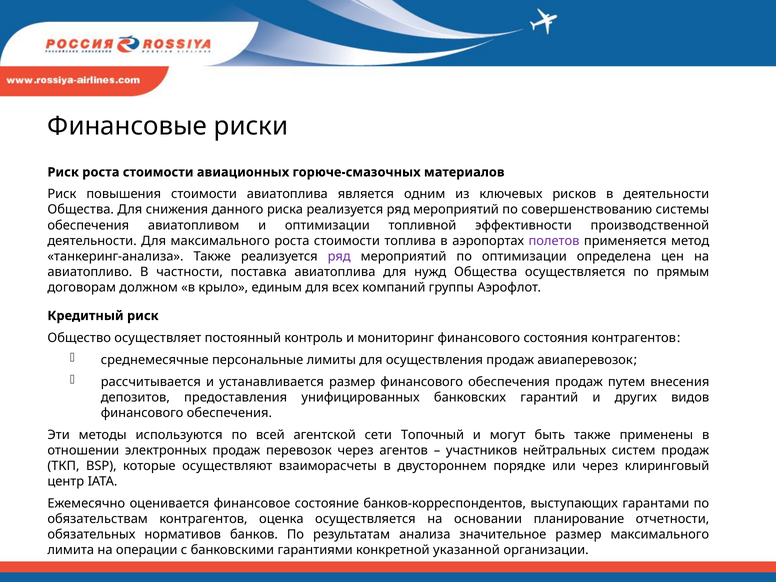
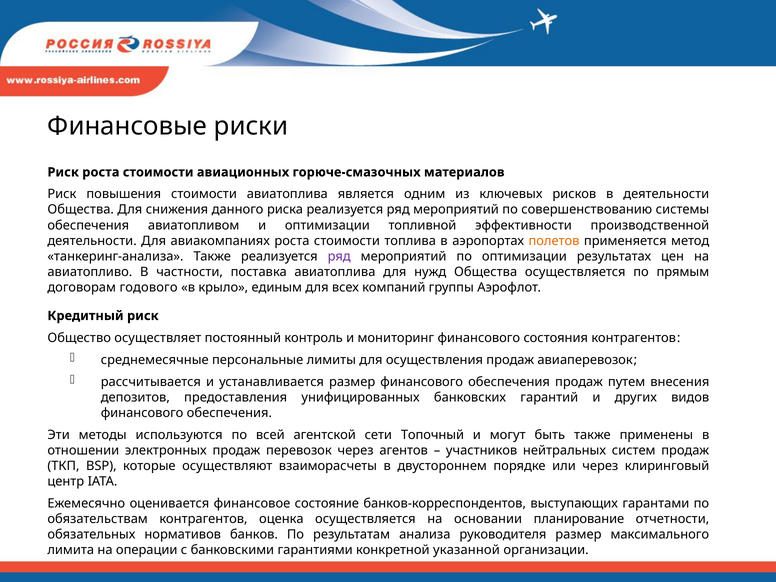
Для максимального: максимального -> авиакомпаниях (220, 241)
полетов colour: purple -> orange (554, 241)
определена: определена -> результатах (614, 256)
должном: должном -> годового (149, 287)
значительное: значительное -> руководителя (503, 534)
